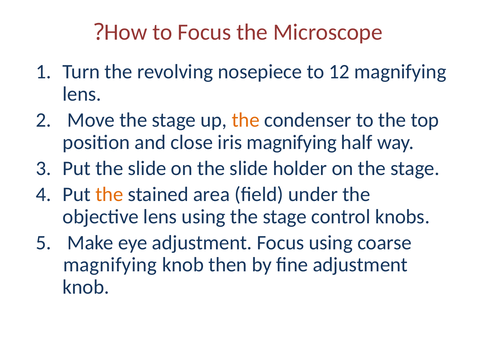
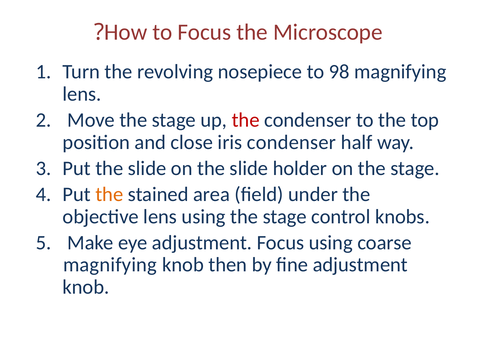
12: 12 -> 98 (339, 72)
the colour: orange -> red (246, 120)
iris magnifying: magnifying -> condenser (291, 142)
